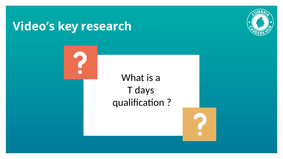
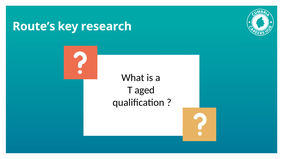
Video’s: Video’s -> Route’s (34, 26)
days: days -> aged (145, 90)
